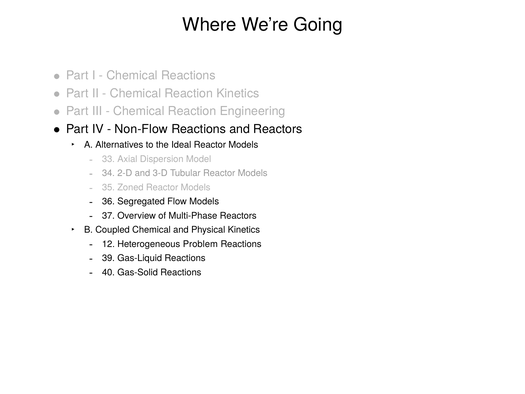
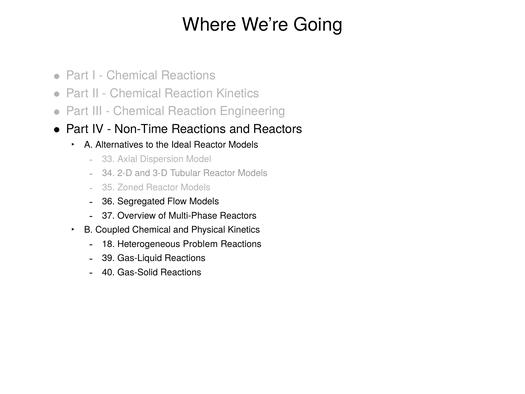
Non-Flow: Non-Flow -> Non-Time (141, 129)
12: 12 -> 18 (108, 244)
